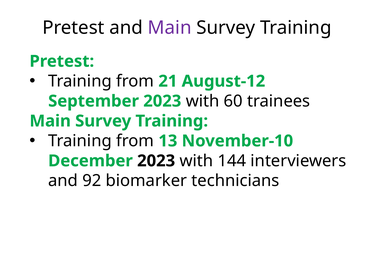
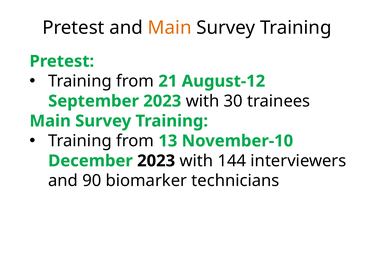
Main colour: purple -> orange (170, 28)
60: 60 -> 30 (233, 101)
92: 92 -> 90 (92, 181)
